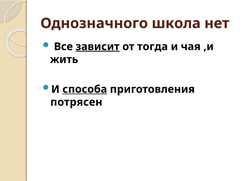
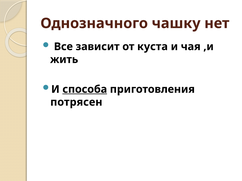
школа: школа -> чашку (176, 23)
зависит underline: present -> none (98, 47)
тогда: тогда -> куста (153, 47)
